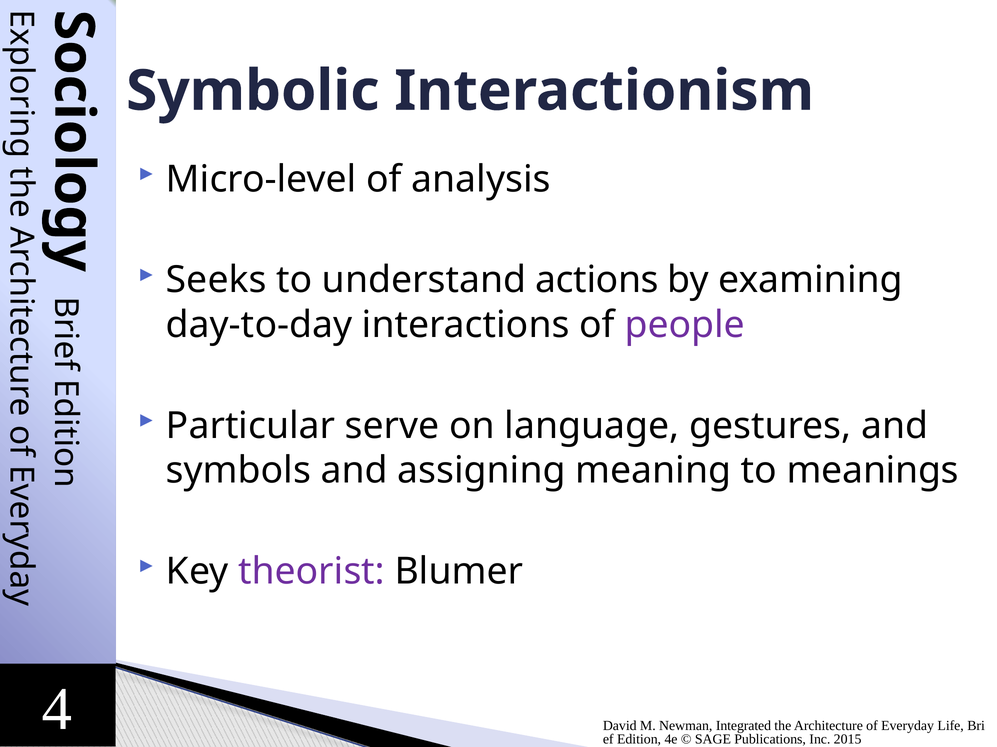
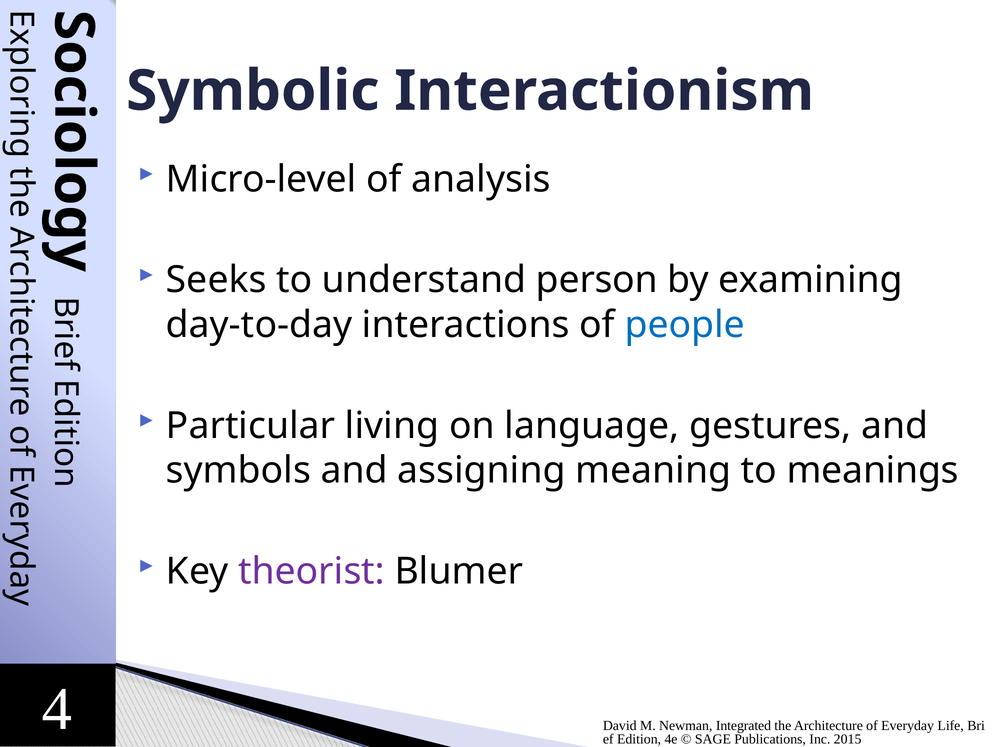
actions: actions -> person (597, 280)
people colour: purple -> blue (685, 325)
serve: serve -> living (392, 426)
